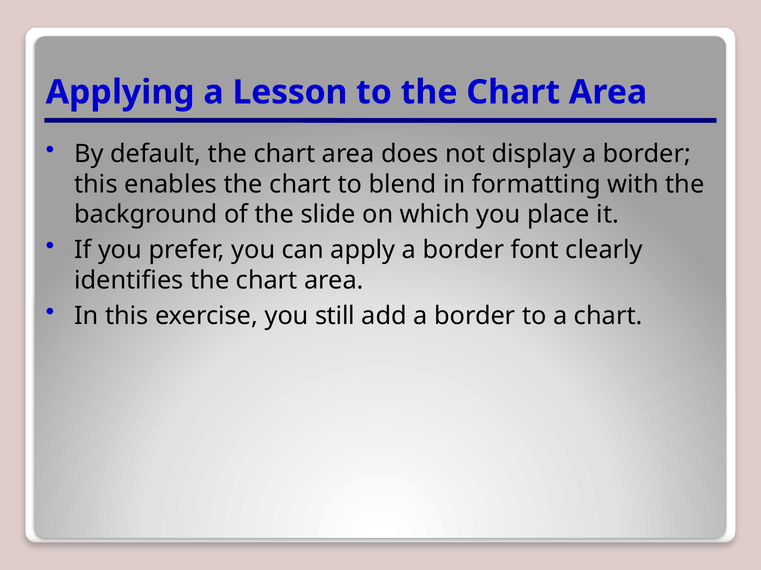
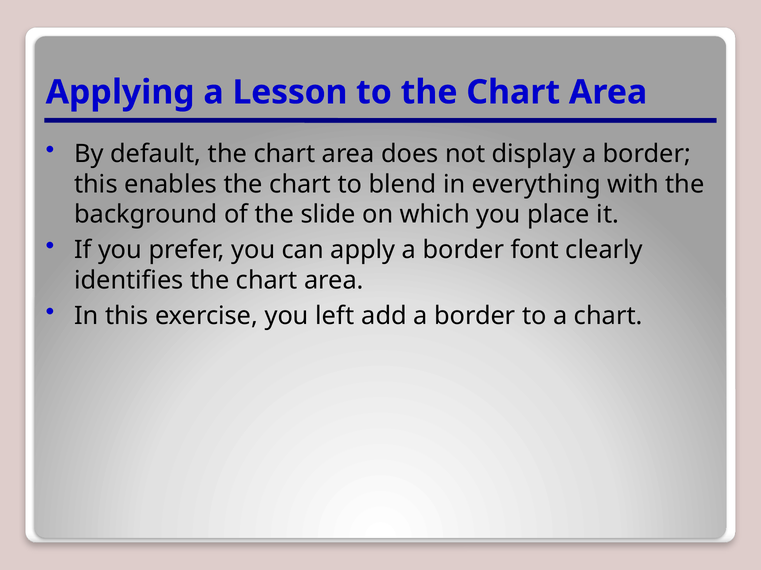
formatting: formatting -> everything (536, 184)
still: still -> left (335, 316)
